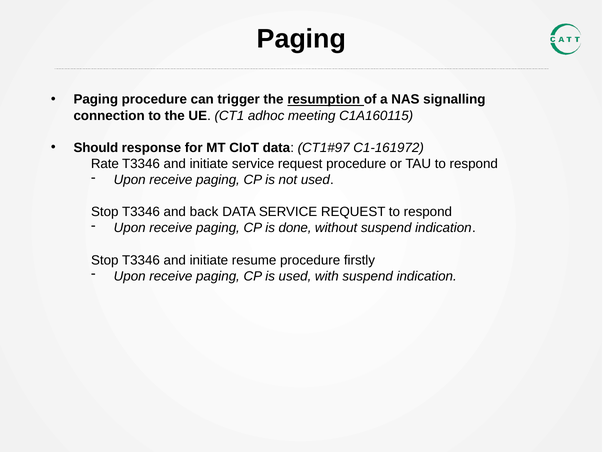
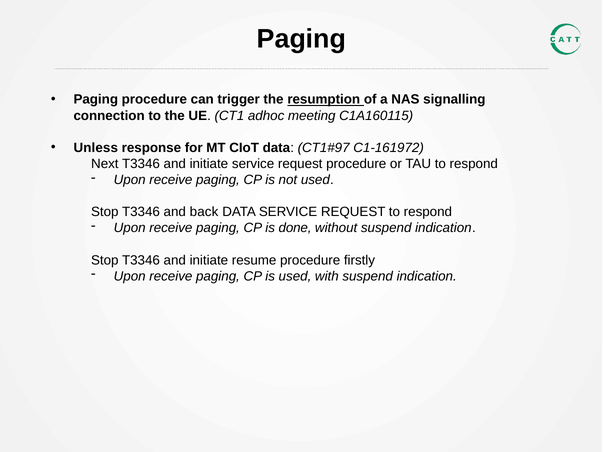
Should: Should -> Unless (96, 148)
Rate: Rate -> Next (105, 164)
